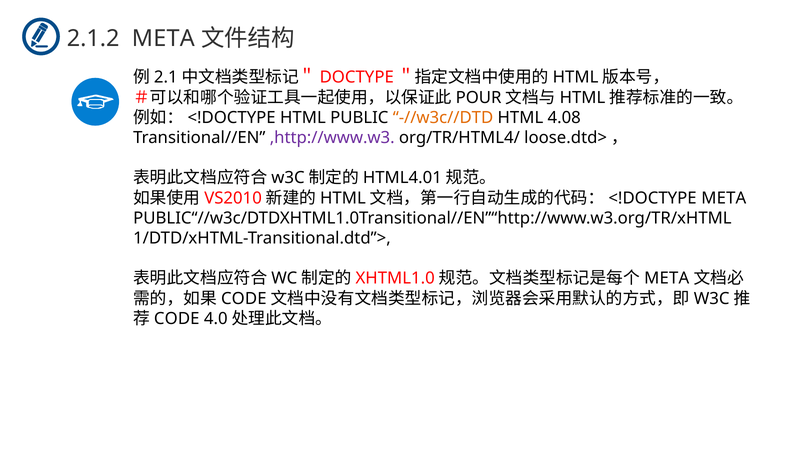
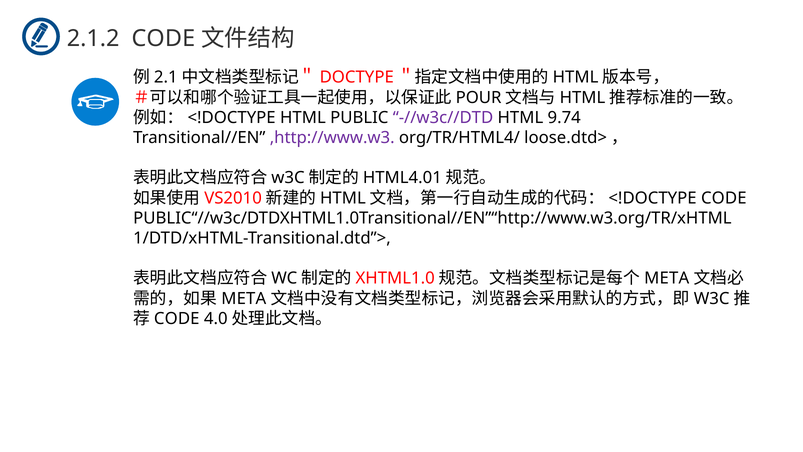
2.1.2 META: META -> CODE (163, 38)
-//w3c//DTD colour: orange -> purple (443, 118)
4.08: 4.08 -> 9.74 (564, 118)
META: META -> CODE (724, 198)
CODE: CODE -> META (244, 298)
